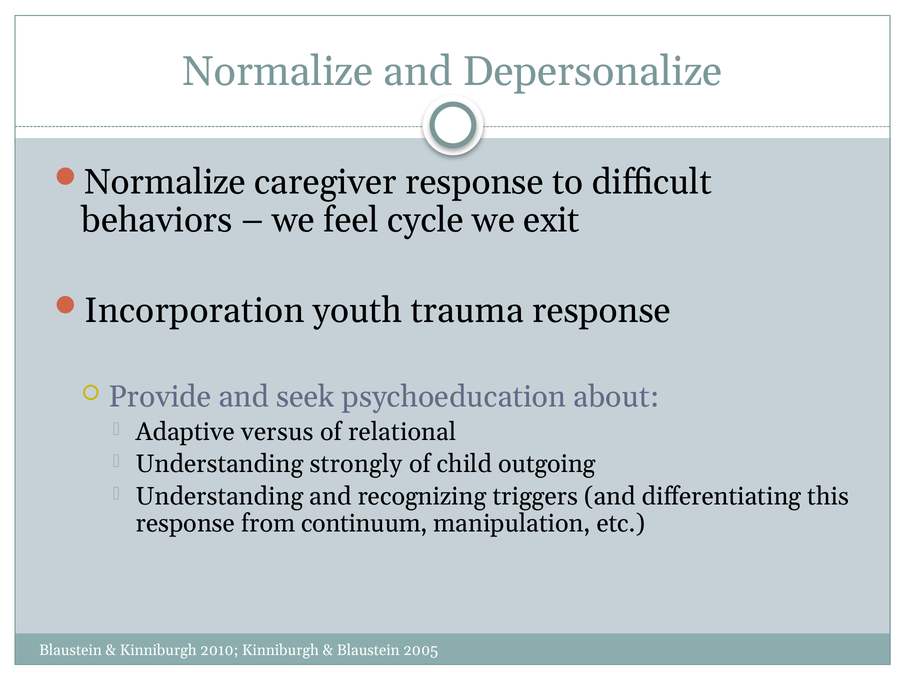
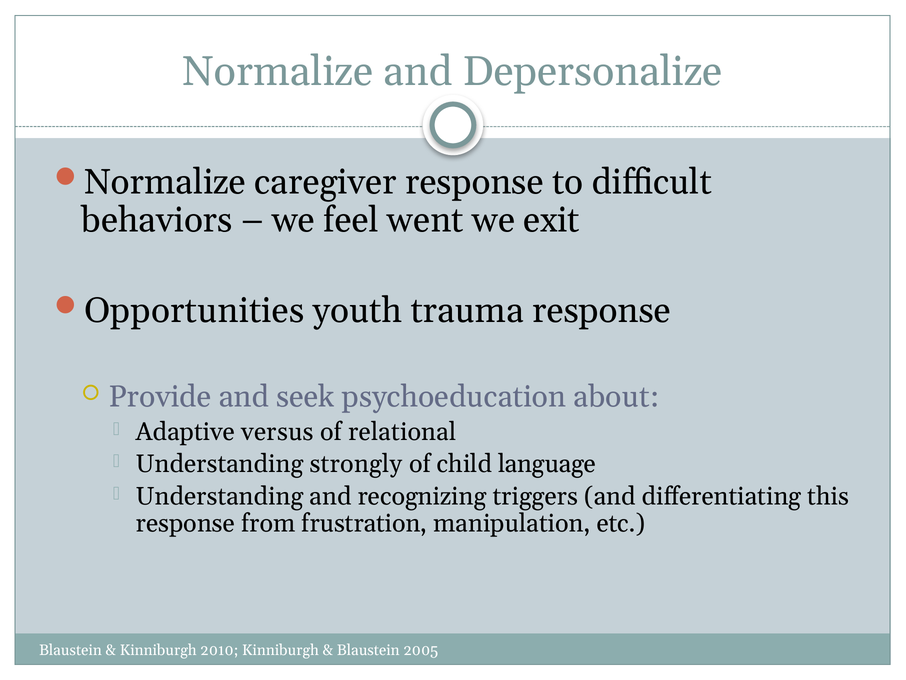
cycle: cycle -> went (425, 220)
Incorporation: Incorporation -> Opportunities (194, 310)
outgoing: outgoing -> language (547, 464)
continuum: continuum -> frustration (364, 523)
